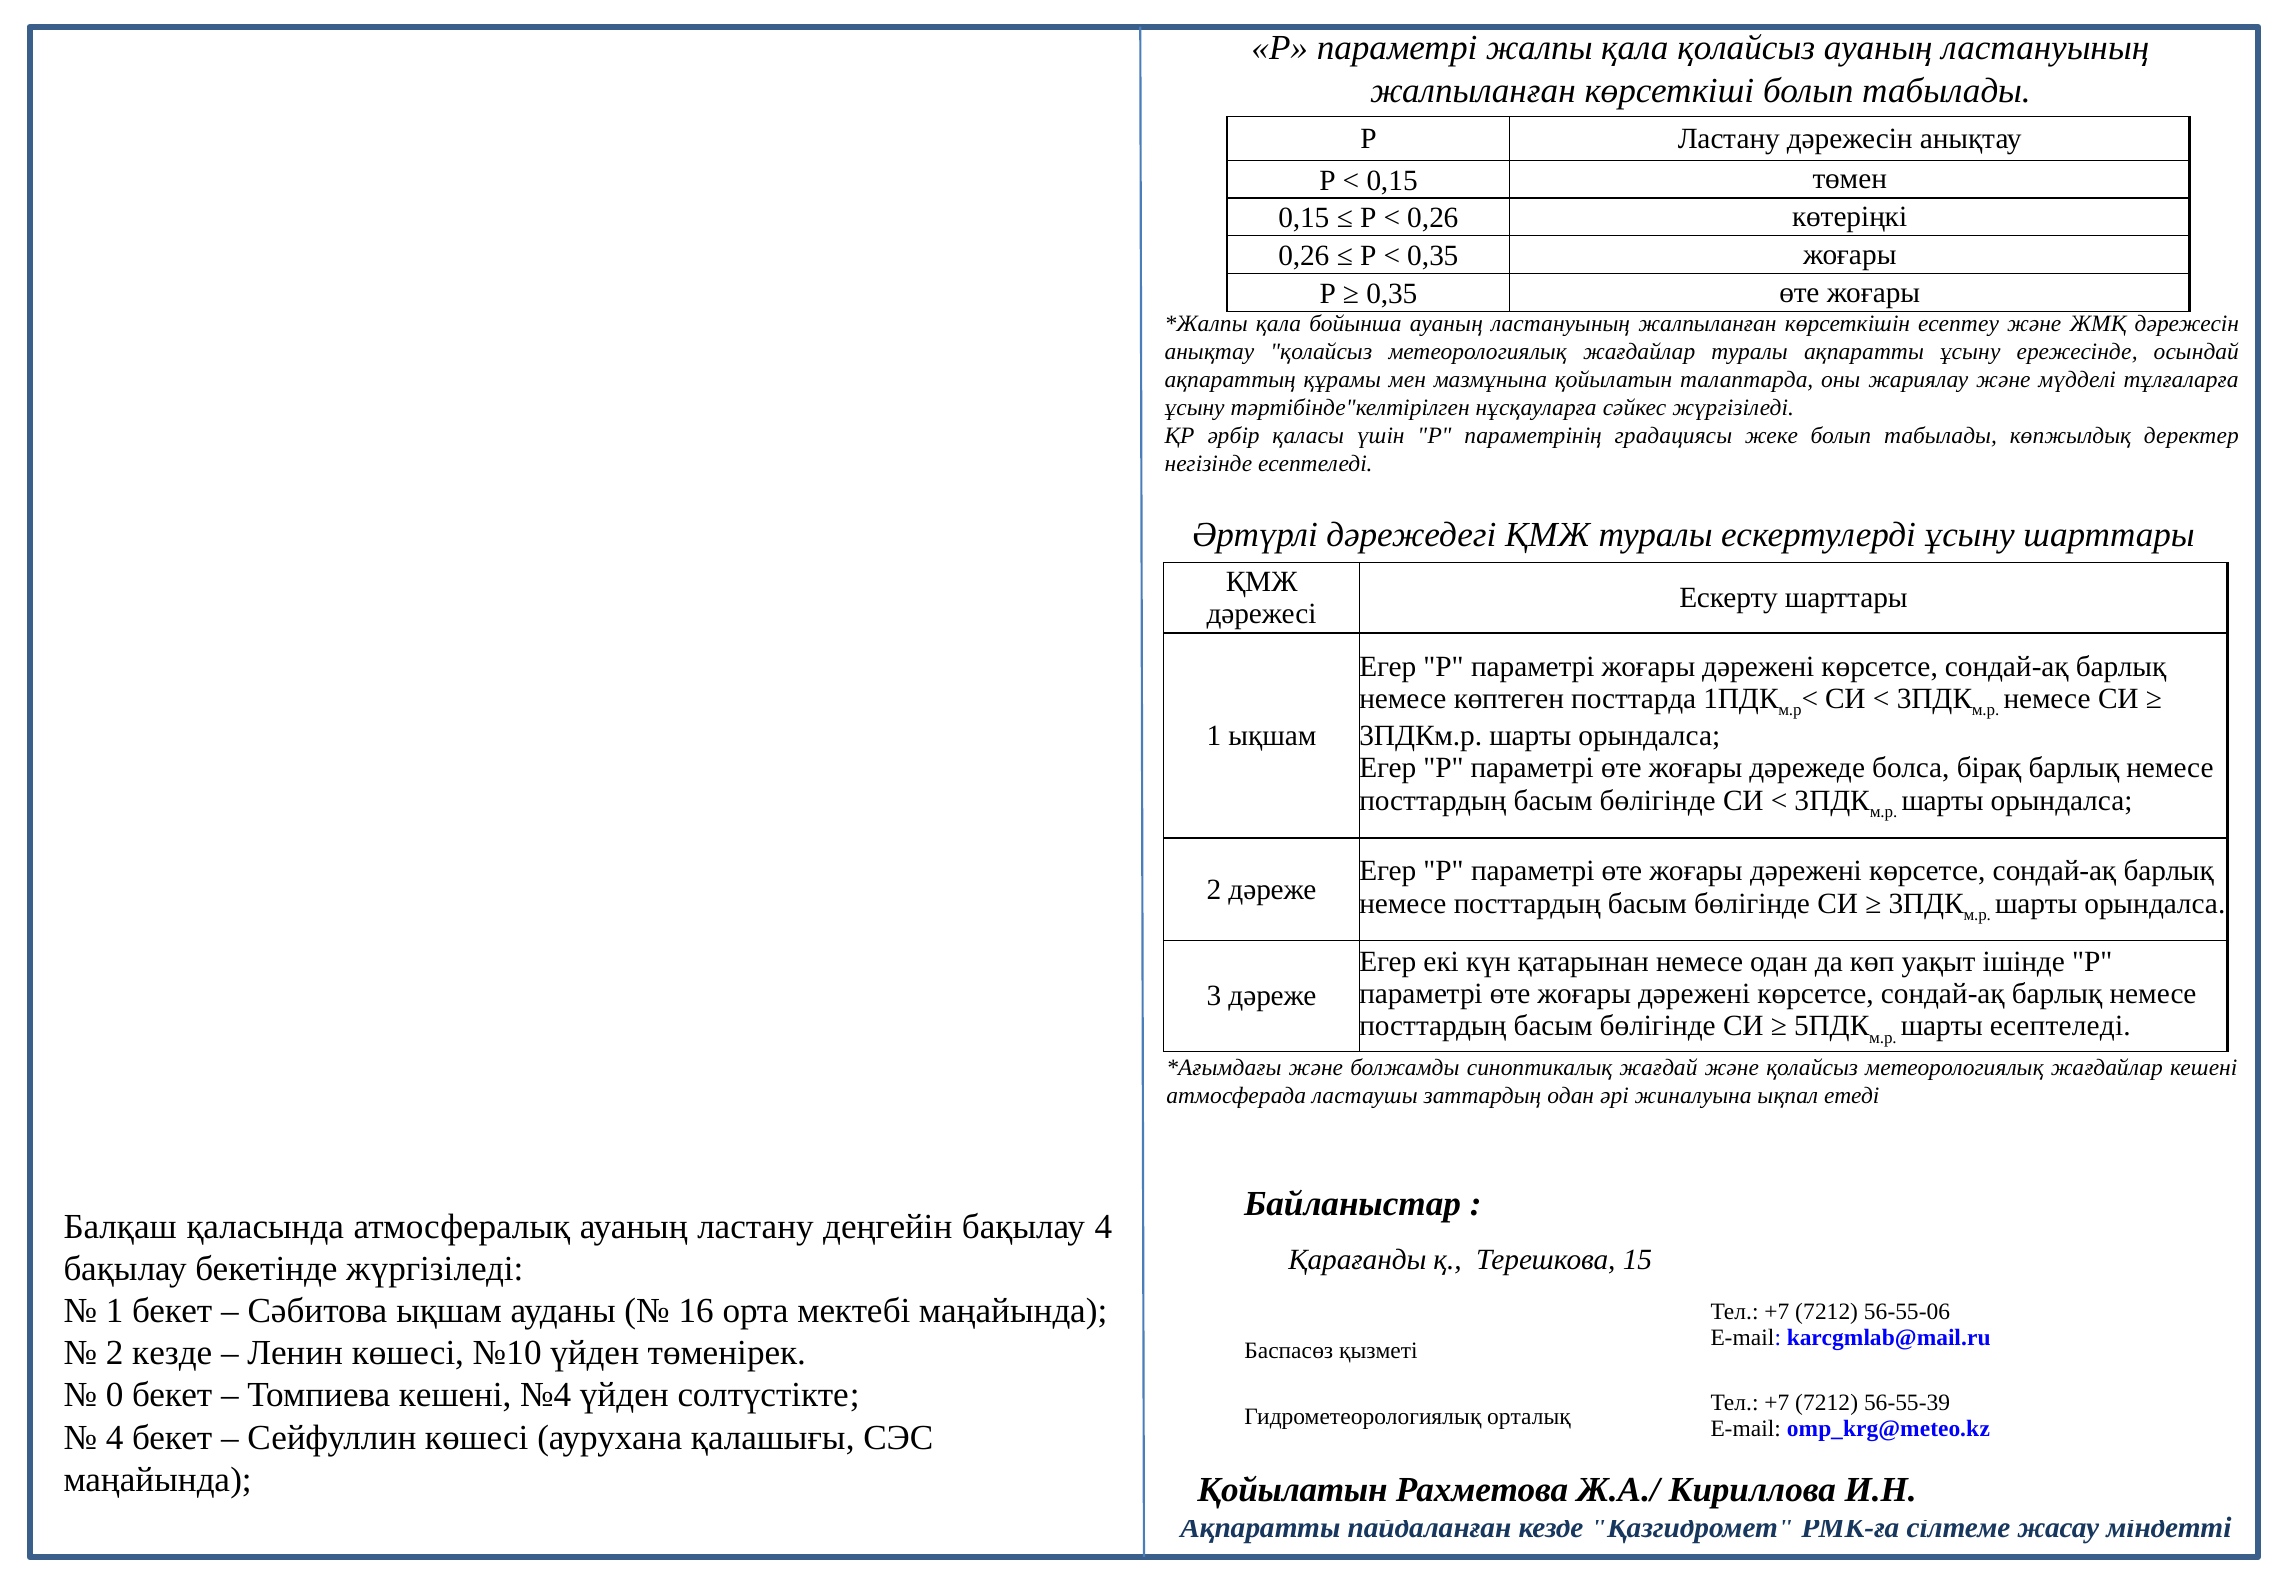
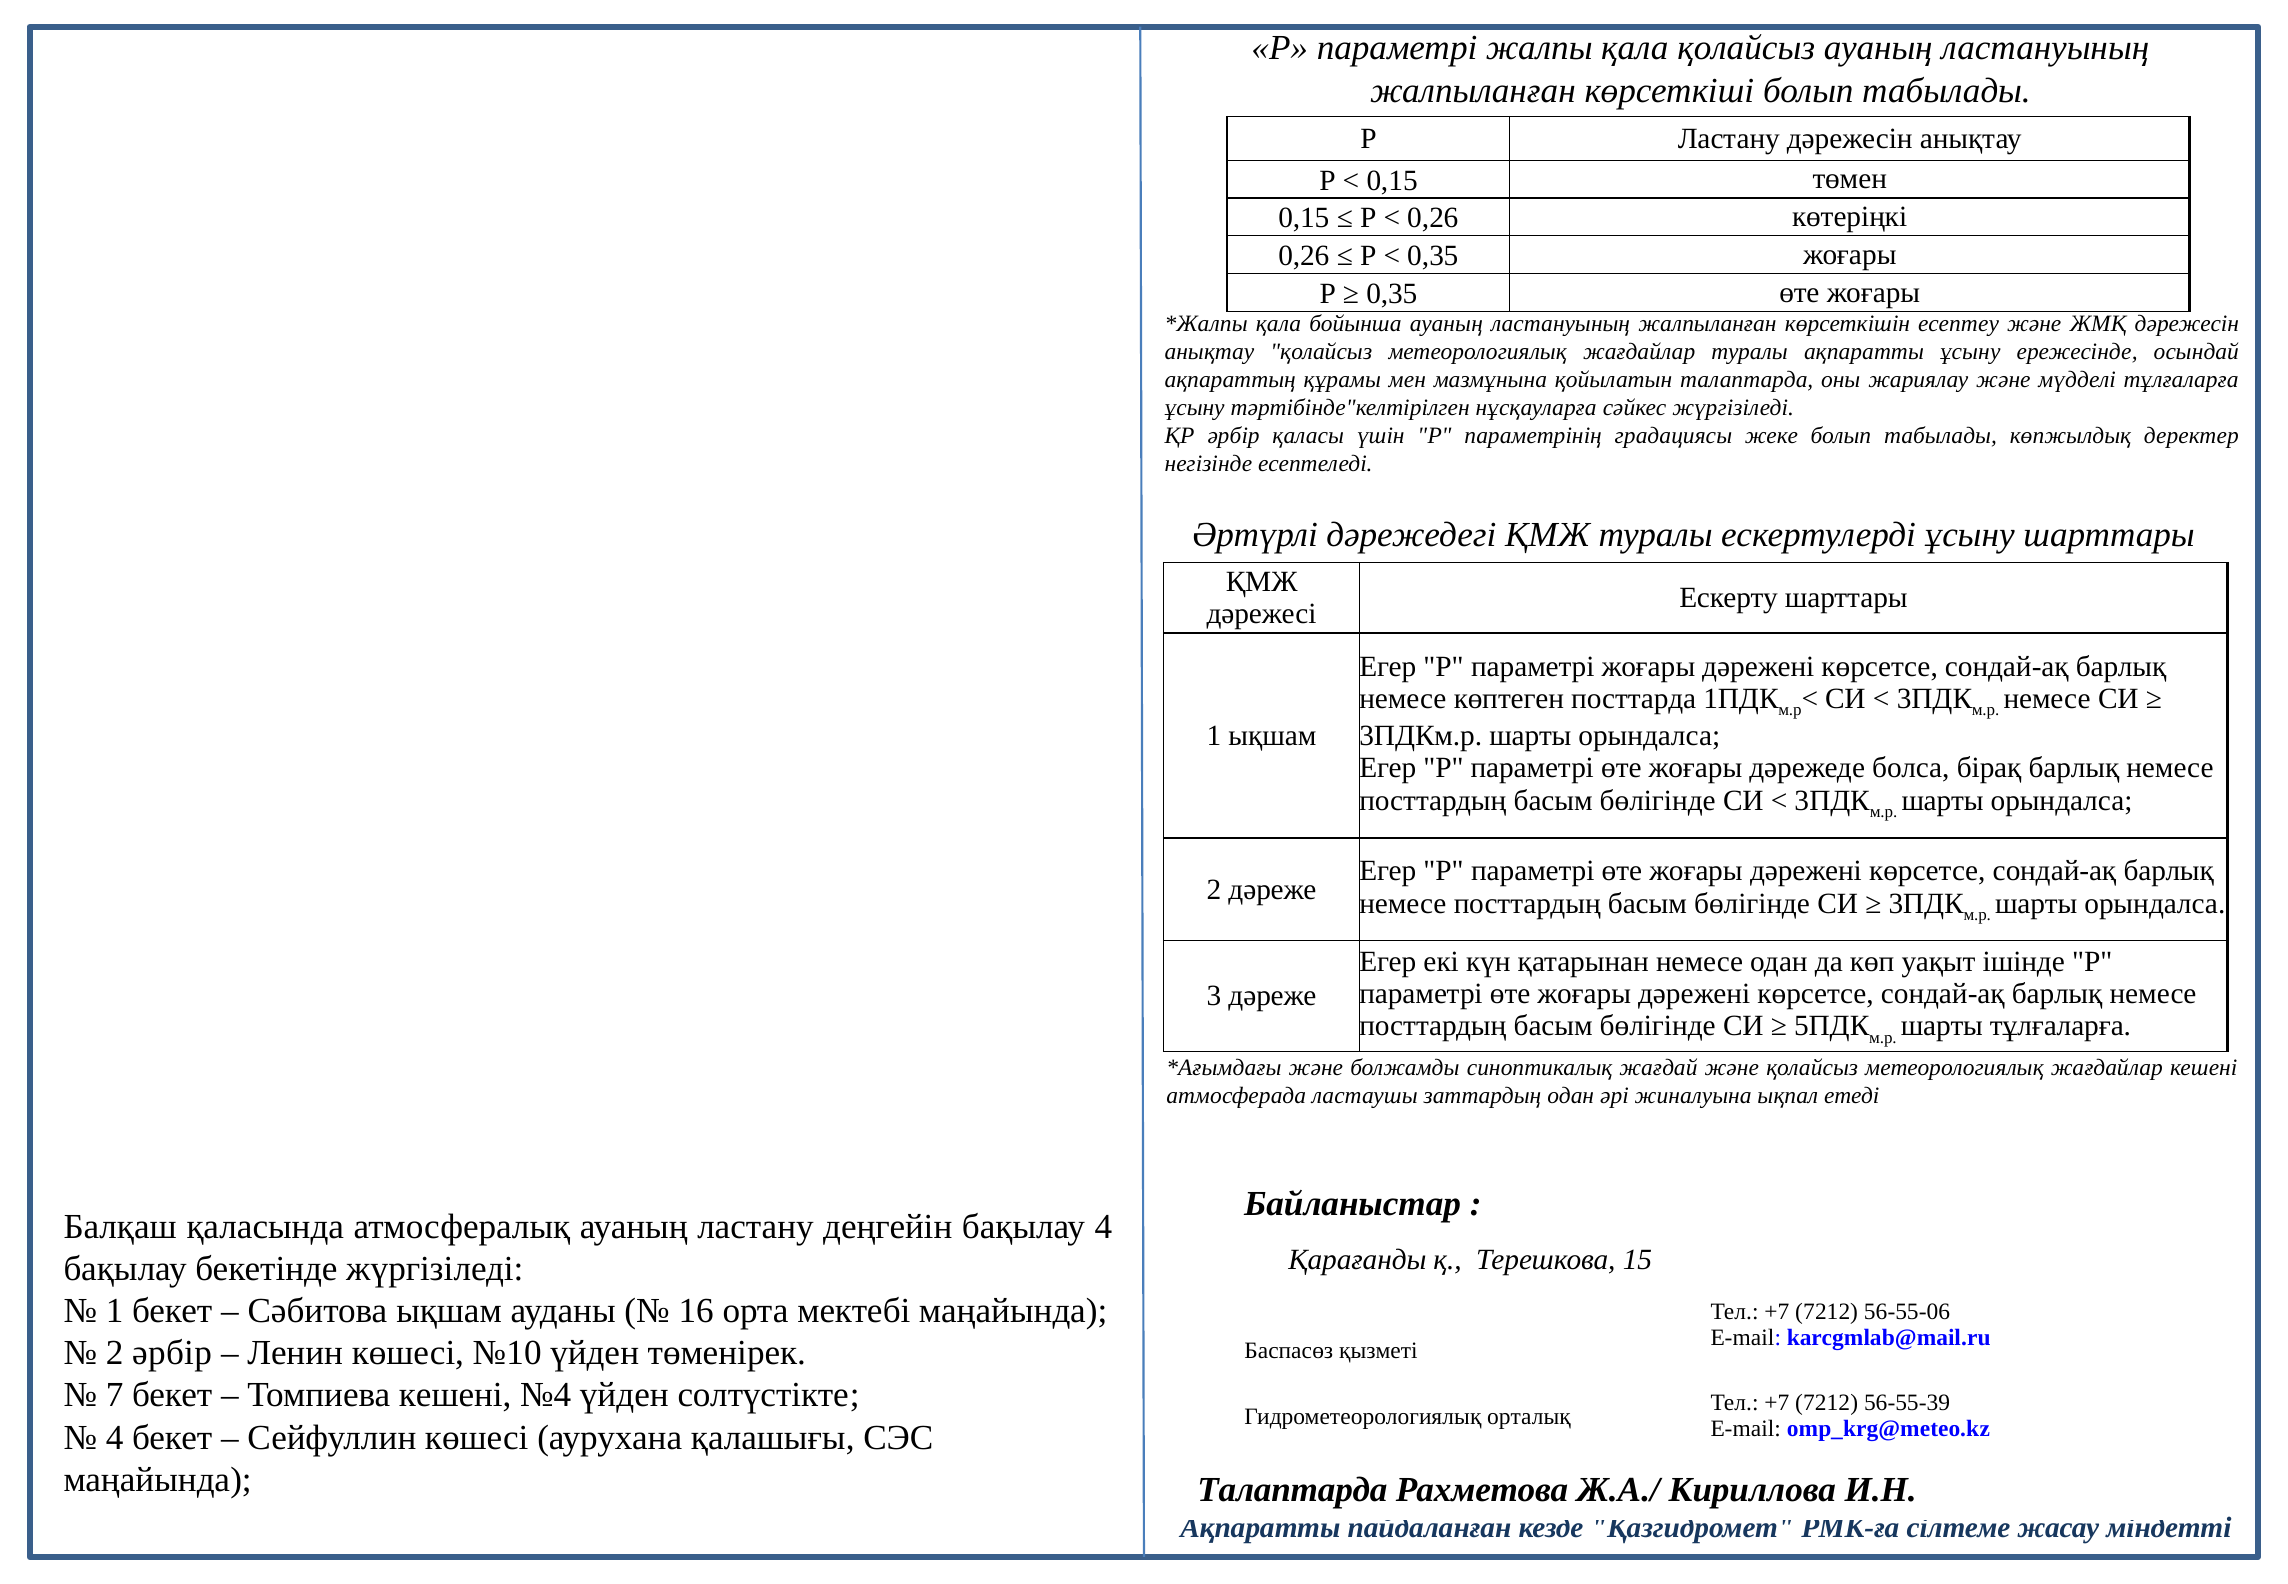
шарты есептеледі: есептеледі -> тұлғаларға (2060, 1026)
2 кезде: кезде -> әрбір (172, 1353)
0: 0 -> 7 (115, 1395)
Қойылатын: Қойылатын -> Талаптарда (1292, 1490)
